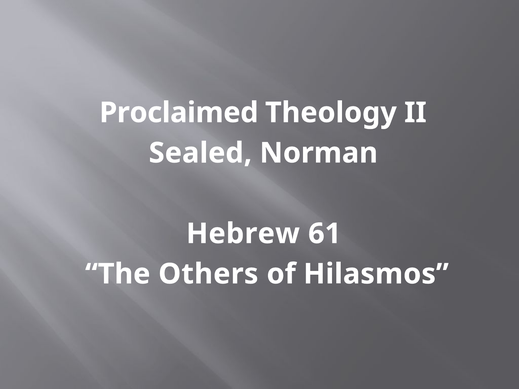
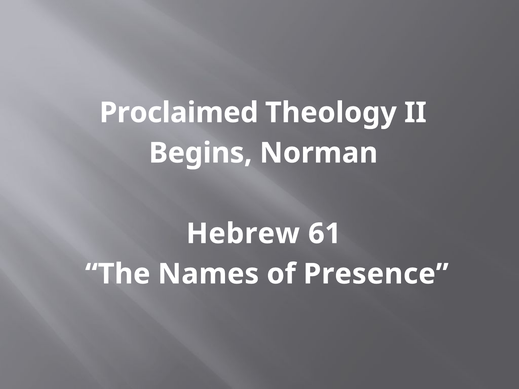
Sealed: Sealed -> Begins (201, 153)
Others: Others -> Names (208, 274)
Hilasmos: Hilasmos -> Presence (376, 274)
